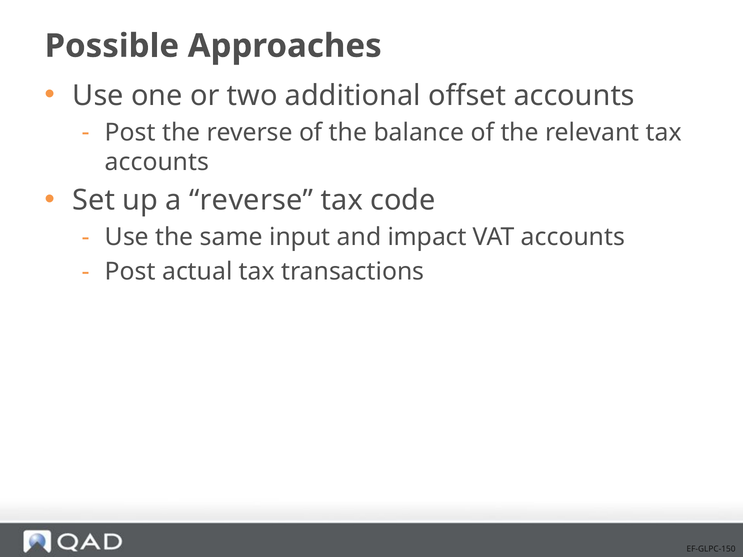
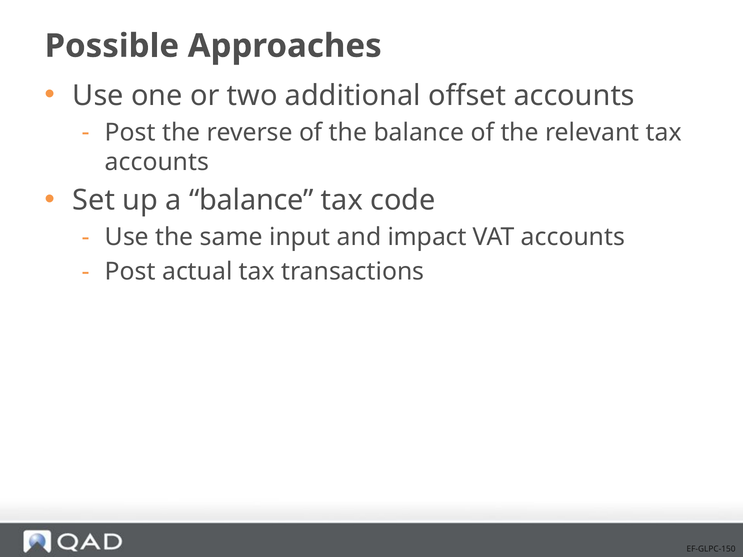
a reverse: reverse -> balance (251, 200)
